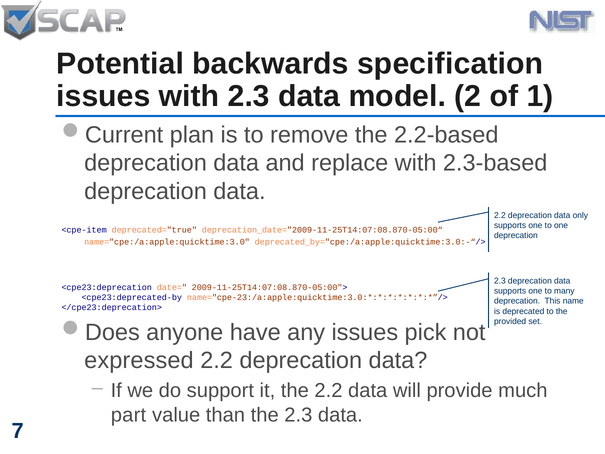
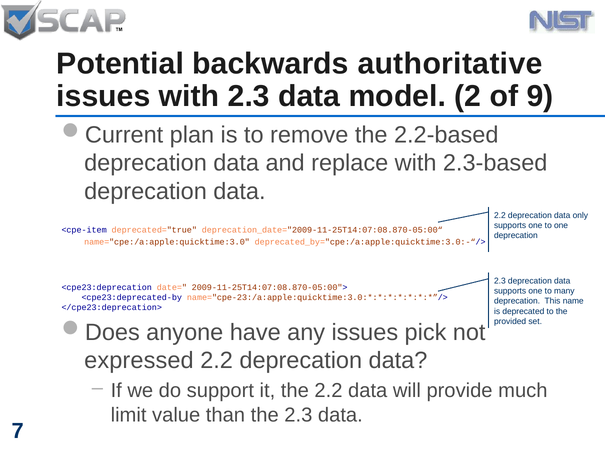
specification: specification -> authoritative (450, 64)
1: 1 -> 9 (540, 96)
part: part -> limit (129, 415)
